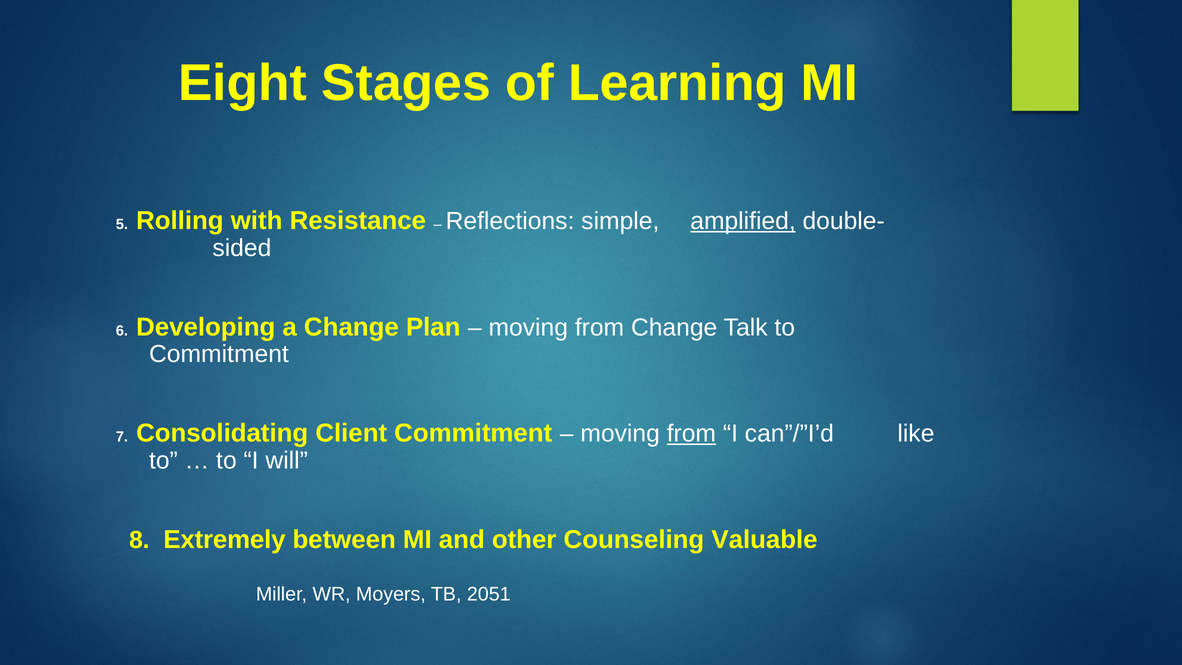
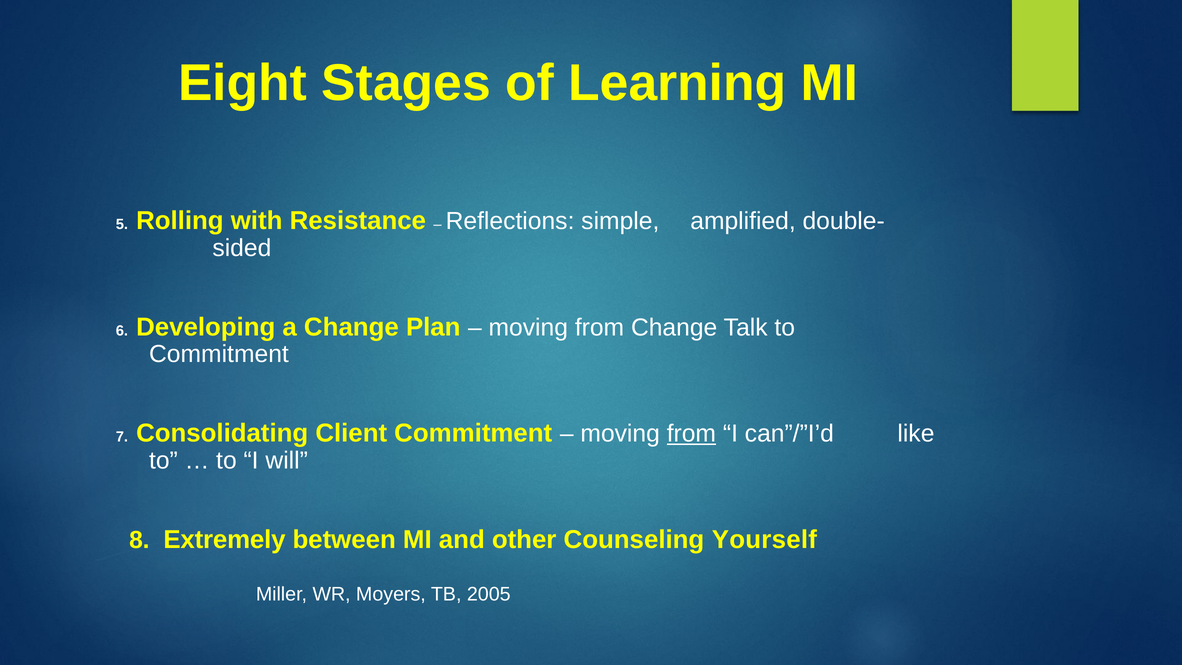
amplified underline: present -> none (743, 221)
Valuable: Valuable -> Yourself (764, 539)
2051: 2051 -> 2005 (489, 594)
